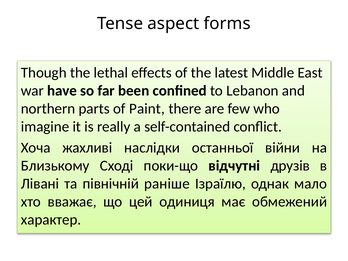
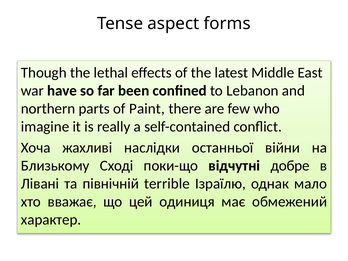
друзів: друзів -> добре (290, 166)
раніше: раніше -> terrible (167, 184)
